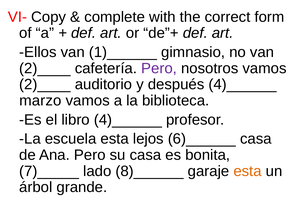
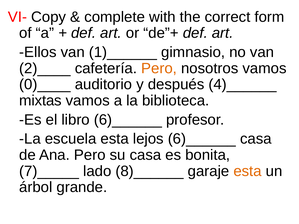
Pero colour: purple -> orange (159, 68)
2)____: 2)____ -> 0)____ (45, 85)
marzo: marzo -> mixtas (40, 101)
libro 4)______: 4)______ -> 6)______ (128, 120)
